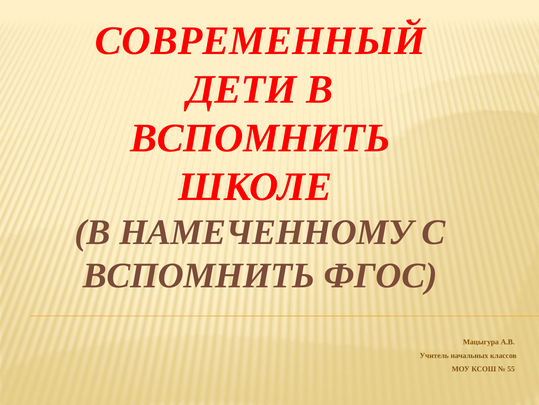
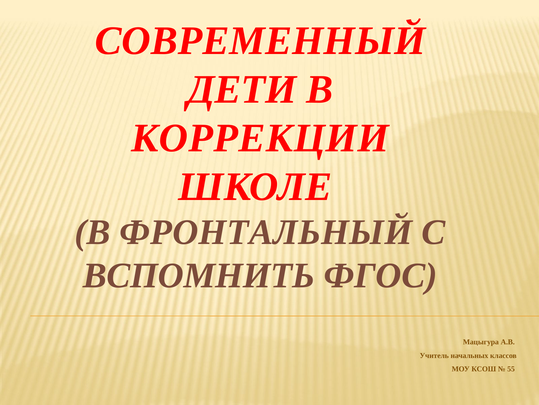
ВСПОМНИТЬ: ВСПОМНИТЬ -> КОРРЕКЦИИ (260, 138)
НАМЕЧЕННОМУ: НАМЕЧЕННОМУ -> ФРОНТАЛЬНЫЙ (266, 232)
